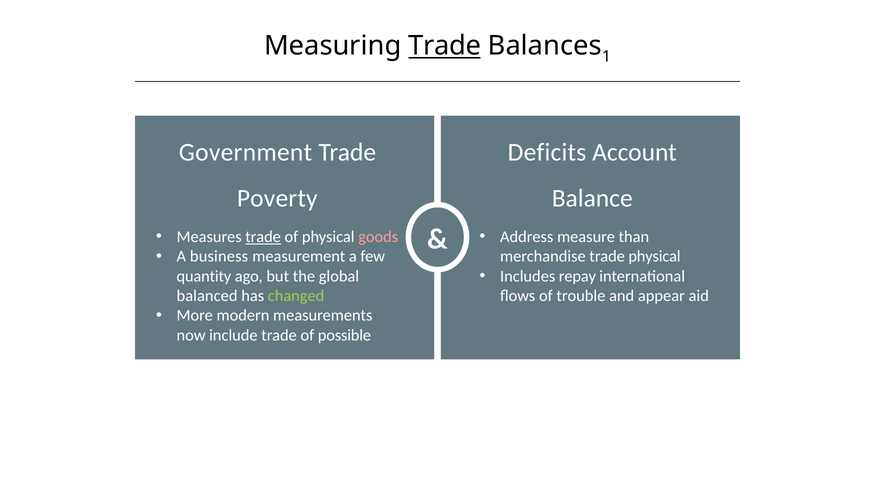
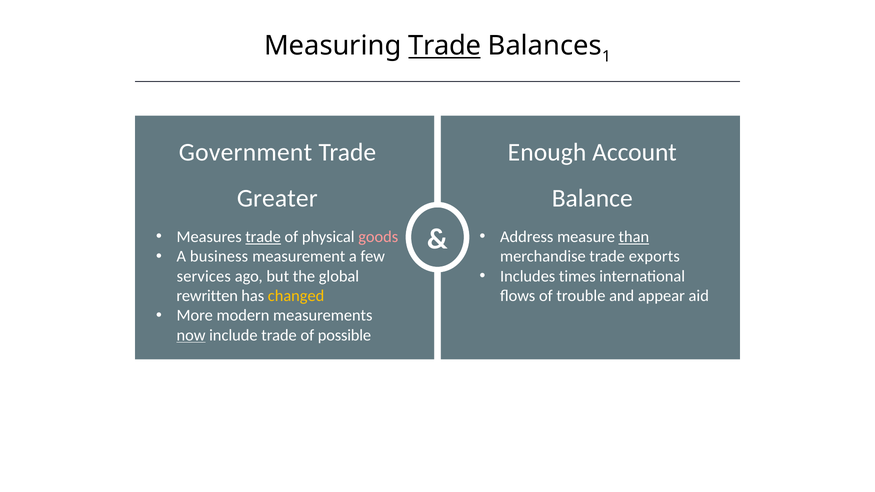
Deficits: Deficits -> Enough (547, 153)
Poverty: Poverty -> Greater (277, 198)
than underline: none -> present (634, 237)
trade physical: physical -> exports (654, 257)
repay: repay -> times (577, 276)
quantity: quantity -> services (204, 276)
balanced: balanced -> rewritten (207, 296)
changed colour: light green -> yellow (296, 296)
now underline: none -> present (191, 335)
